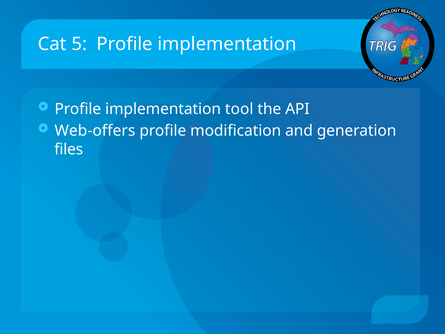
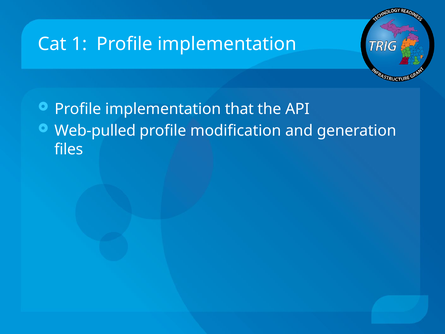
5: 5 -> 1 (79, 44)
tool: tool -> that (239, 109)
Web-offers: Web-offers -> Web-pulled (95, 131)
